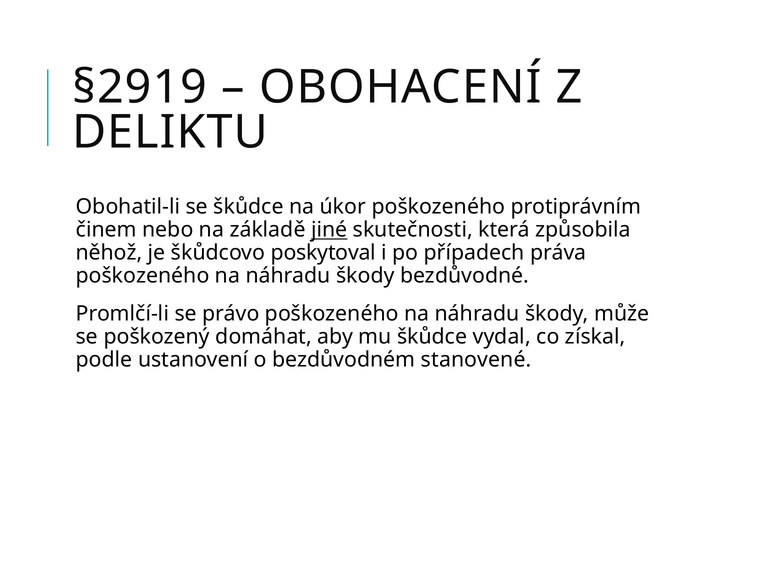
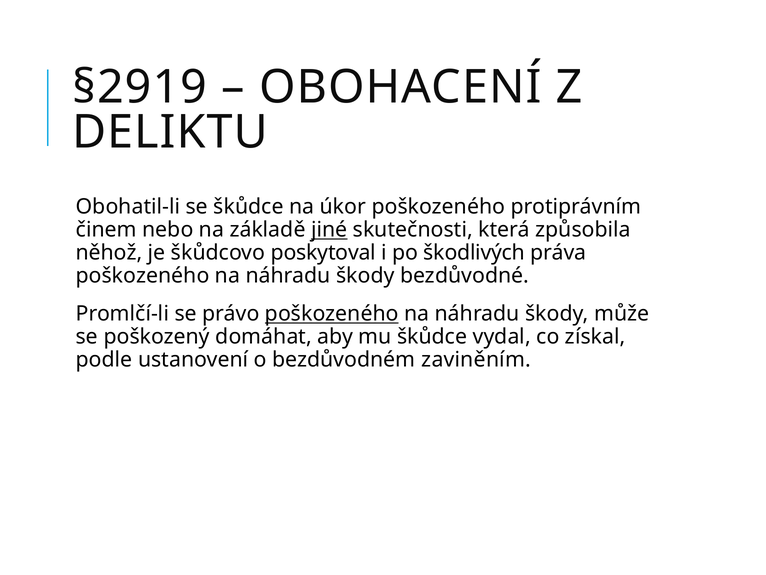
případech: případech -> škodlivých (474, 253)
poškozeného underline: none -> present (332, 314)
stanovené: stanovené -> zaviněním (476, 359)
